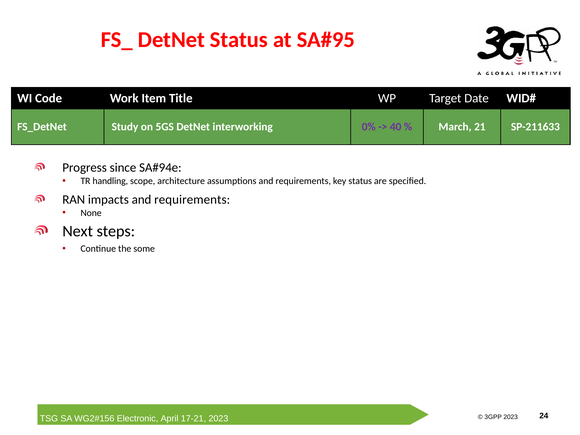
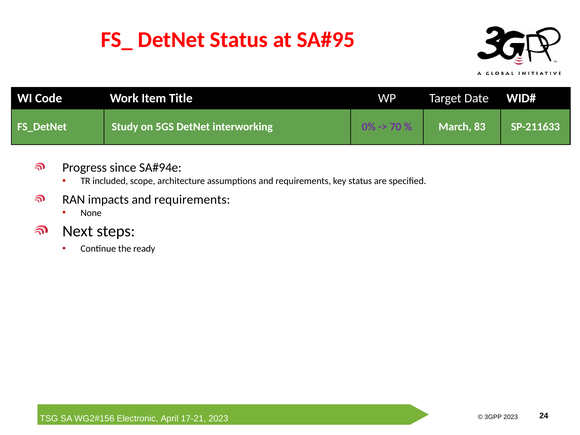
40: 40 -> 70 (396, 127)
21: 21 -> 83 (480, 127)
handling: handling -> included (110, 181)
some: some -> ready (144, 249)
